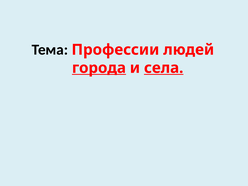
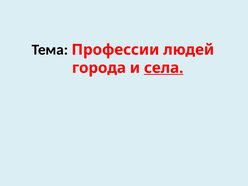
города underline: present -> none (99, 68)
